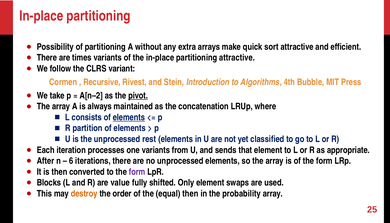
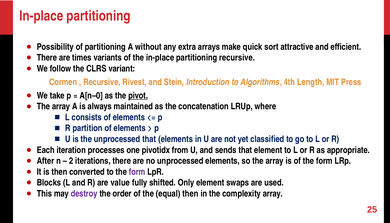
partitioning attractive: attractive -> recursive (237, 58)
Bubble: Bubble -> Length (311, 82)
A[n–2: A[n–2 -> A[n–0 (91, 96)
elements underline: present -> none (129, 117)
unprocessed rest: rest -> that (149, 139)
one variants: variants -> pivotidx (156, 150)
6: 6 -> 2 (71, 161)
destroy colour: orange -> purple (84, 193)
probability: probability -> complexity (242, 193)
